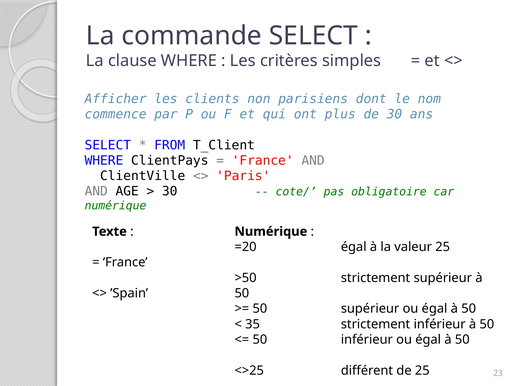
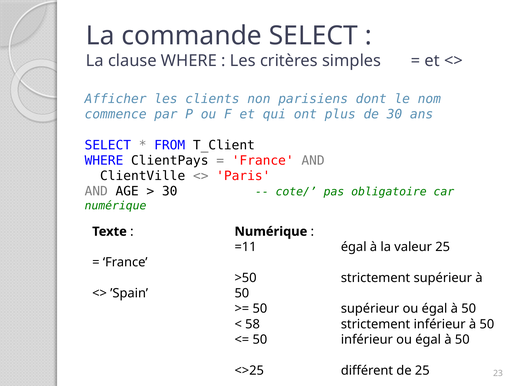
=20: =20 -> =11 (246, 247)
35: 35 -> 58 (253, 324)
